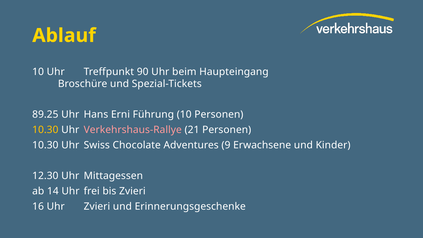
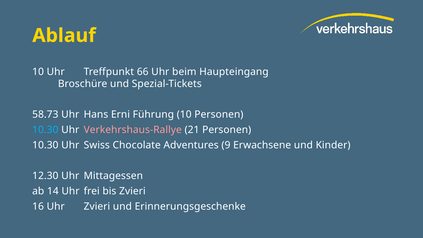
90: 90 -> 66 (143, 72)
89.25: 89.25 -> 58.73 (45, 114)
10.30 colour: yellow -> light blue (45, 130)
